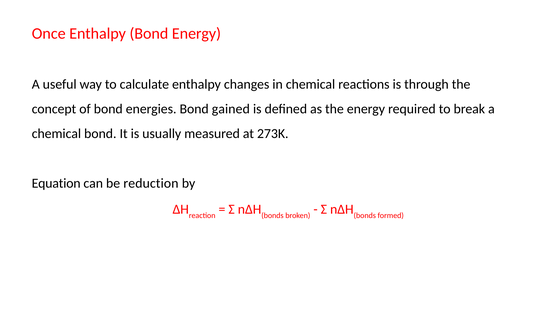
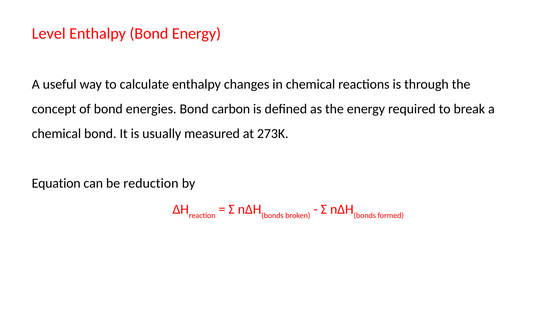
Once: Once -> Level (49, 34)
gained: gained -> carbon (231, 109)
